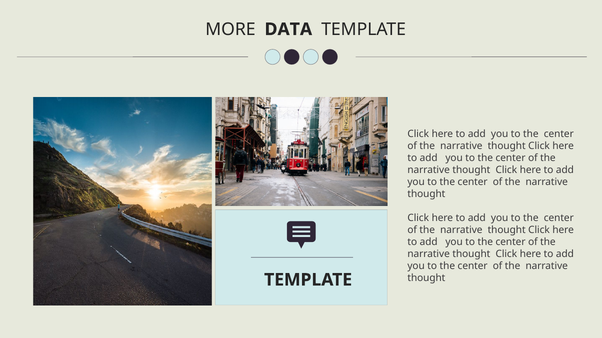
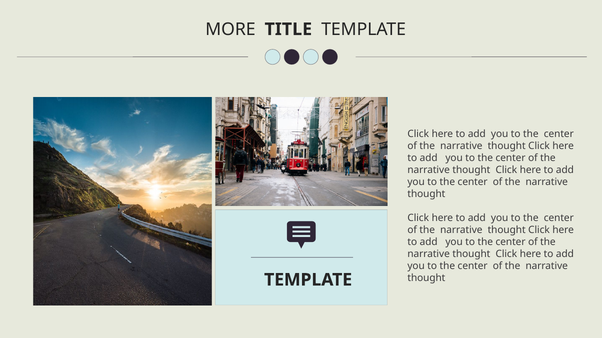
DATA: DATA -> TITLE (288, 29)
